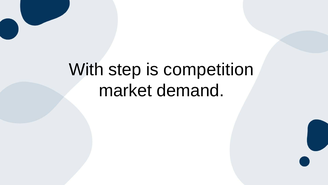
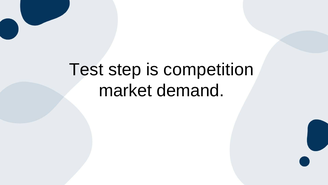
With: With -> Test (86, 70)
